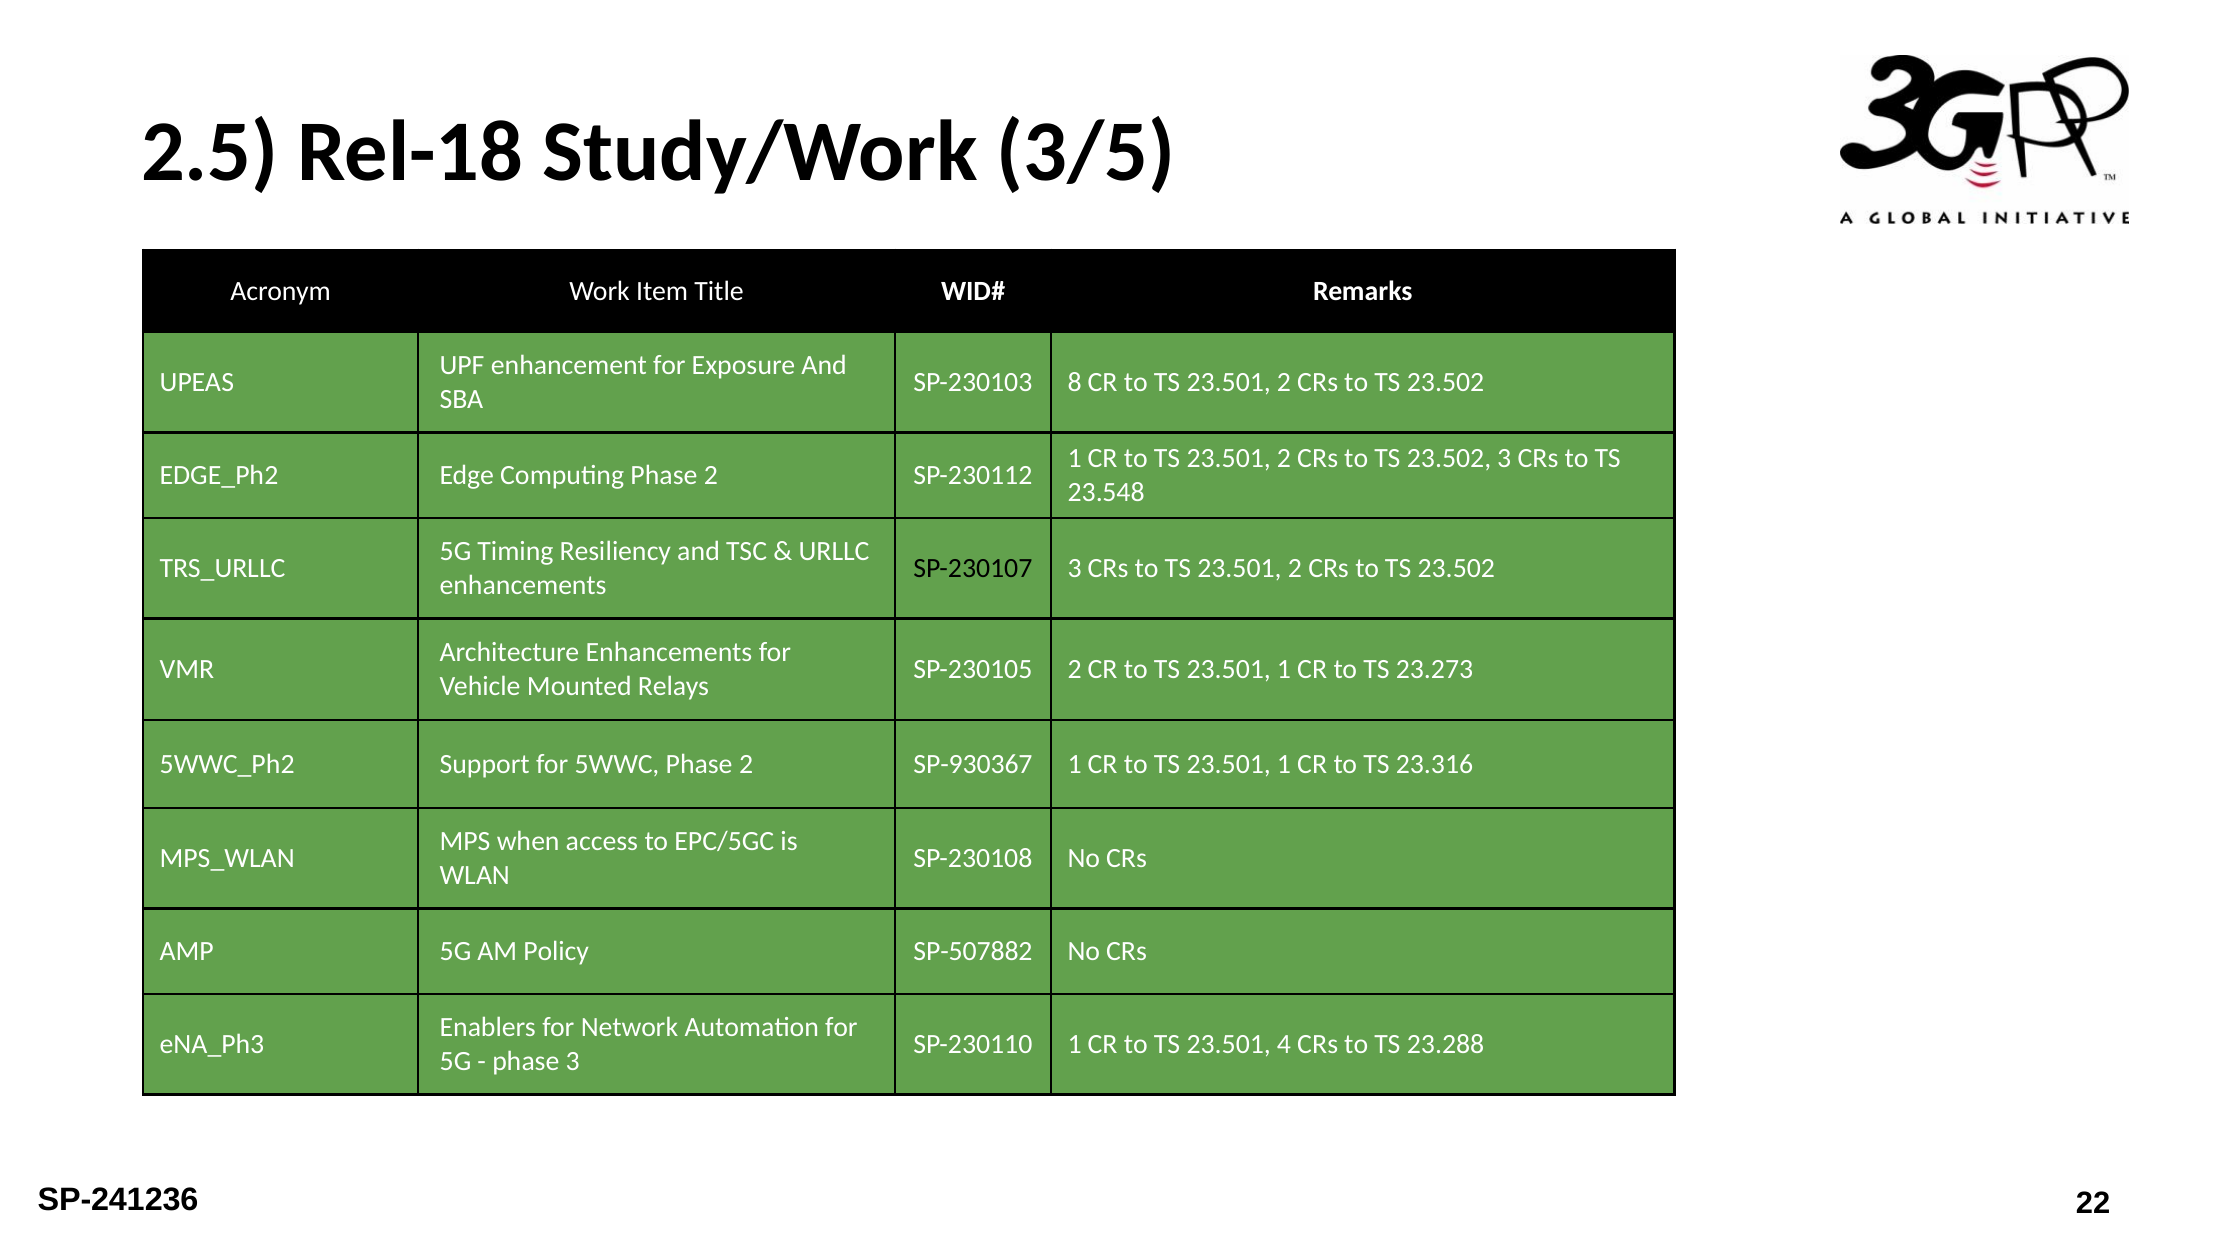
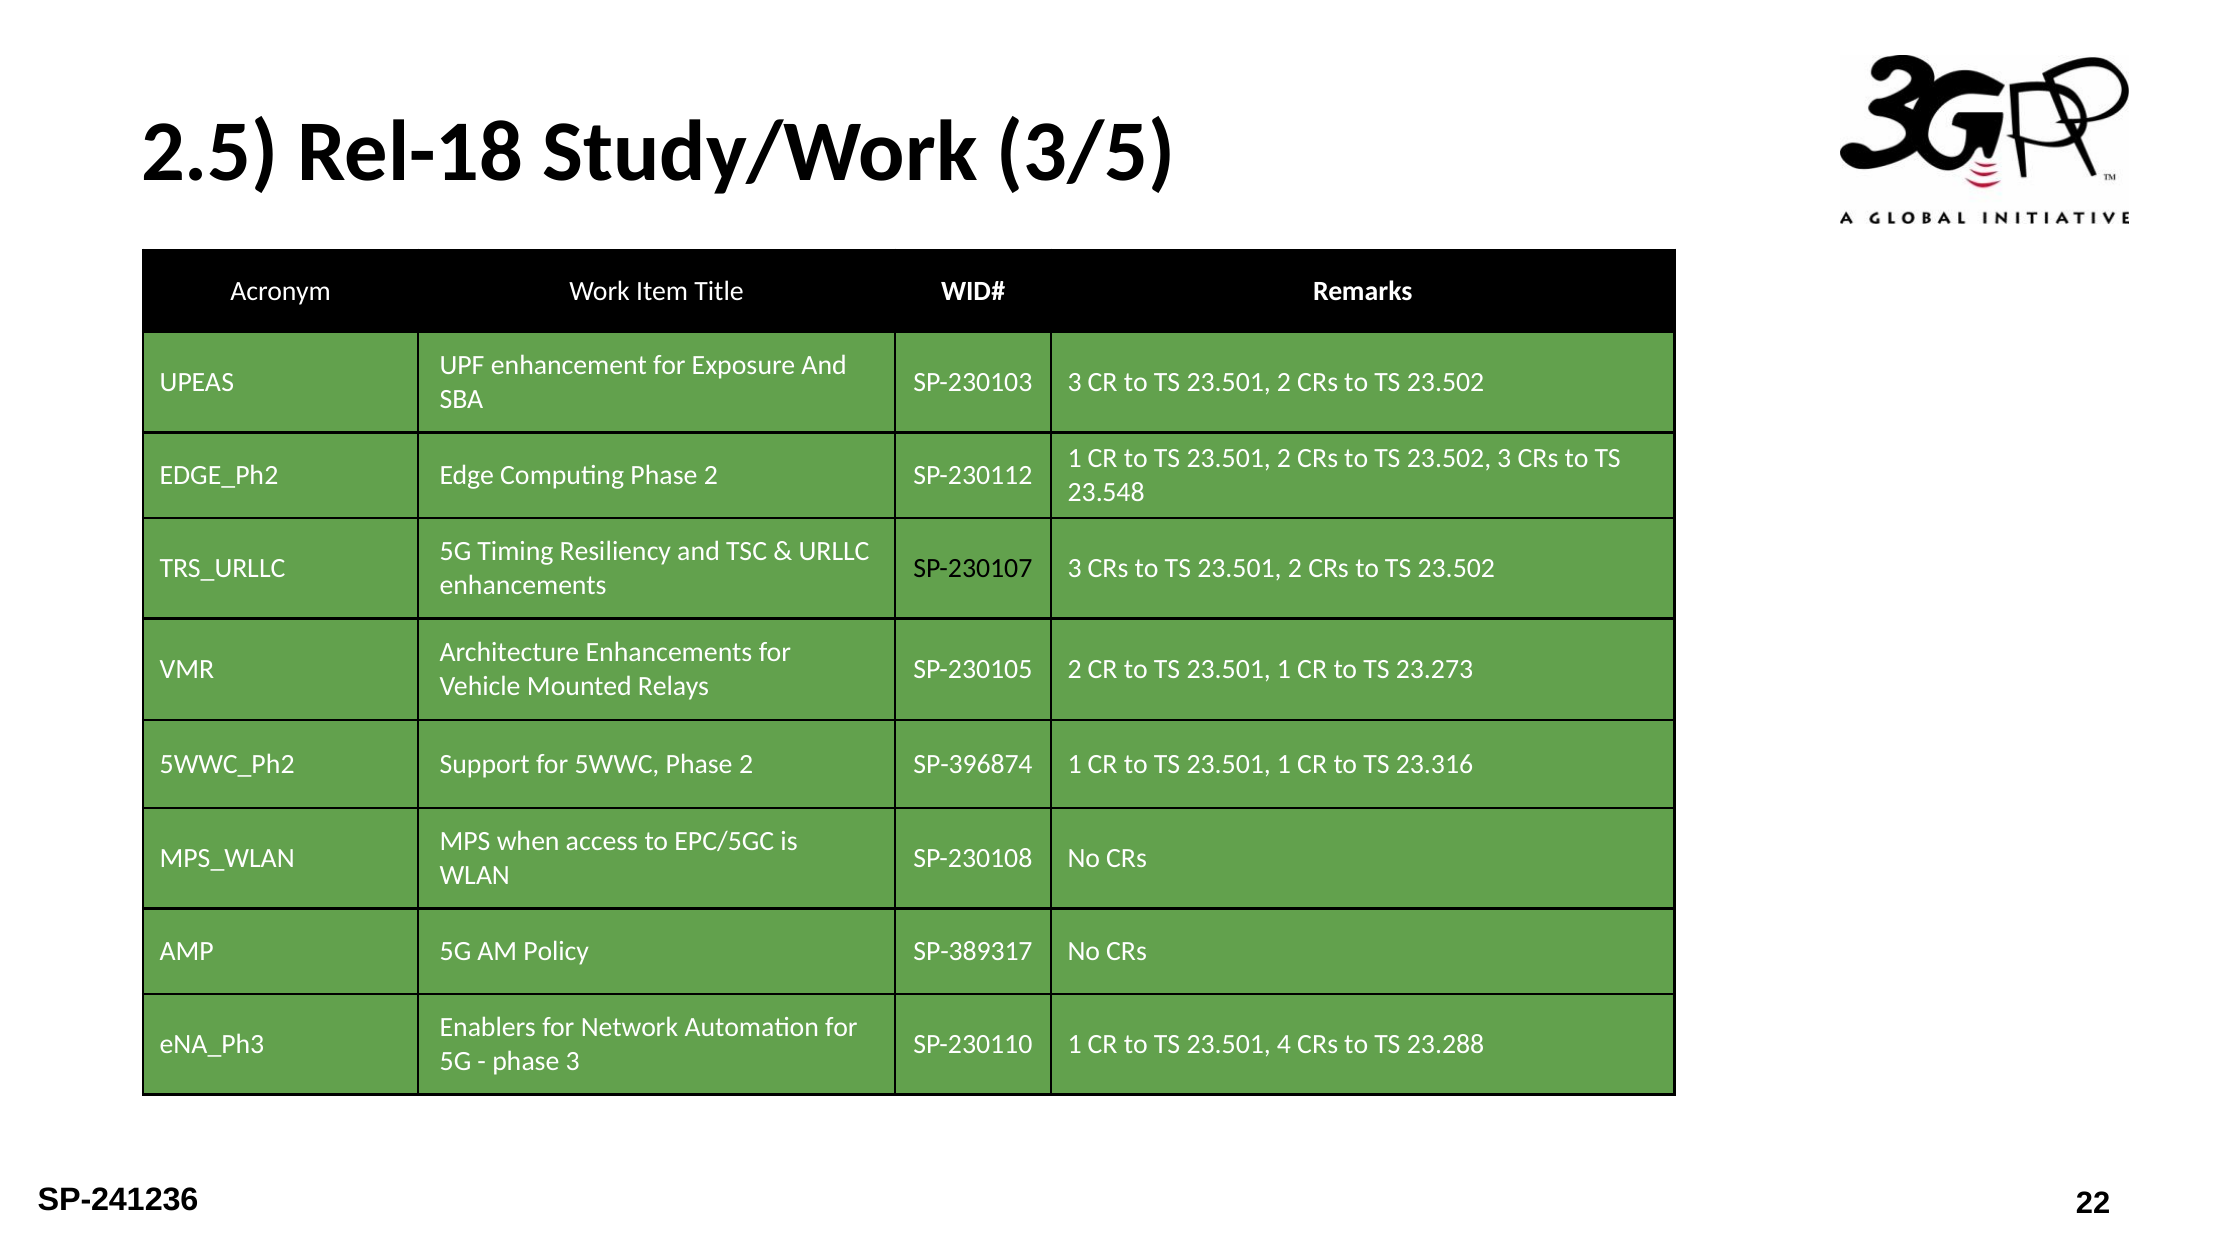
SP-230103 8: 8 -> 3 (1075, 382)
SP-930367: SP-930367 -> SP-396874 (973, 764)
SP-507882: SP-507882 -> SP-389317 (973, 951)
